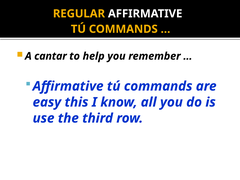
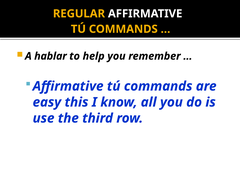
cantar: cantar -> hablar (51, 56)
